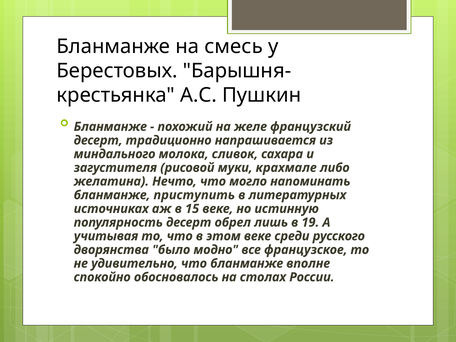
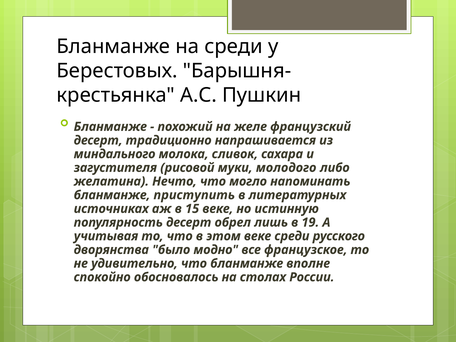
на смесь: смесь -> среди (234, 47)
крахмале: крахмале -> молодого (286, 168)
